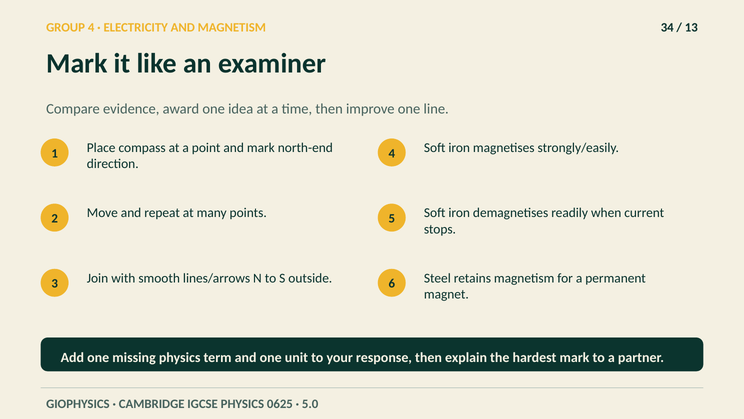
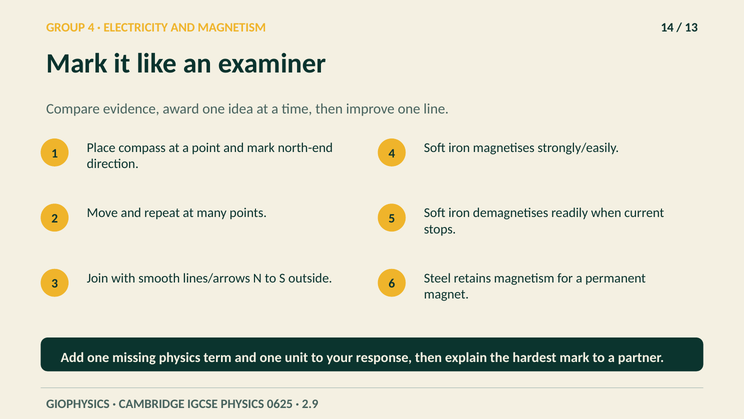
34: 34 -> 14 (667, 28)
5.0: 5.0 -> 2.9 (310, 404)
